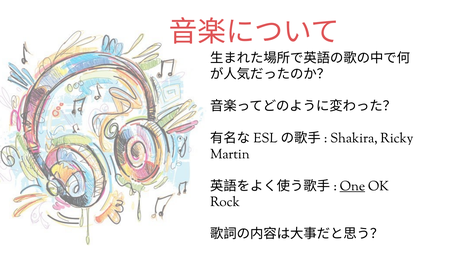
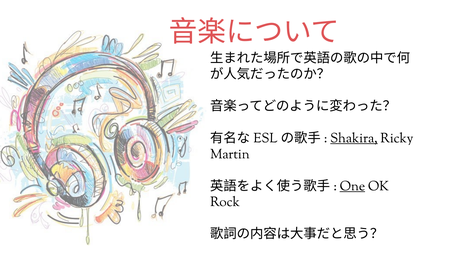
Shakira underline: none -> present (354, 138)
